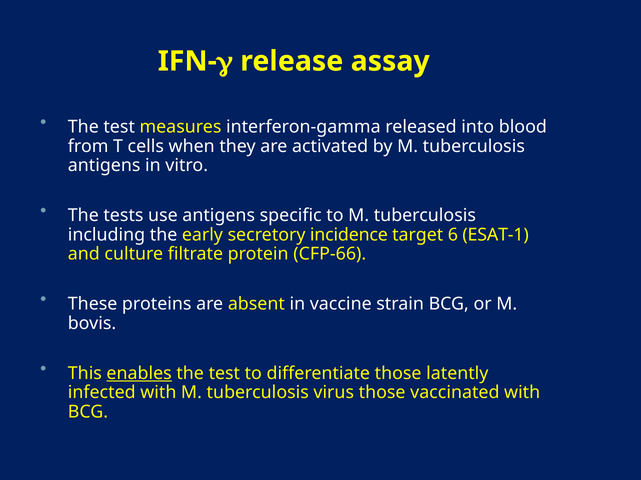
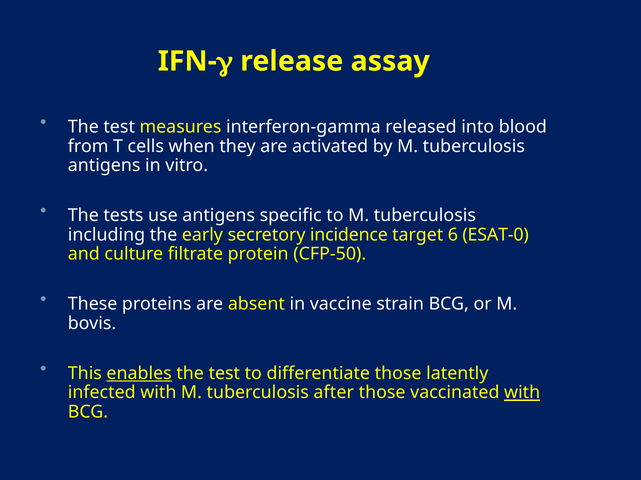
ESAT-1: ESAT-1 -> ESAT-0 (496, 235)
CFP-66: CFP-66 -> CFP-50 (330, 254)
virus: virus -> after (334, 393)
with underline: none -> present (522, 393)
